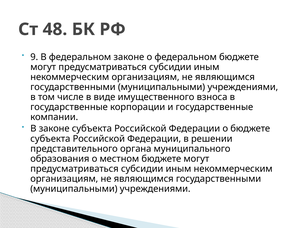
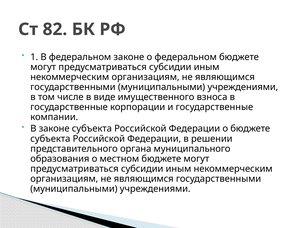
48: 48 -> 82 (55, 29)
9: 9 -> 1 (34, 57)
